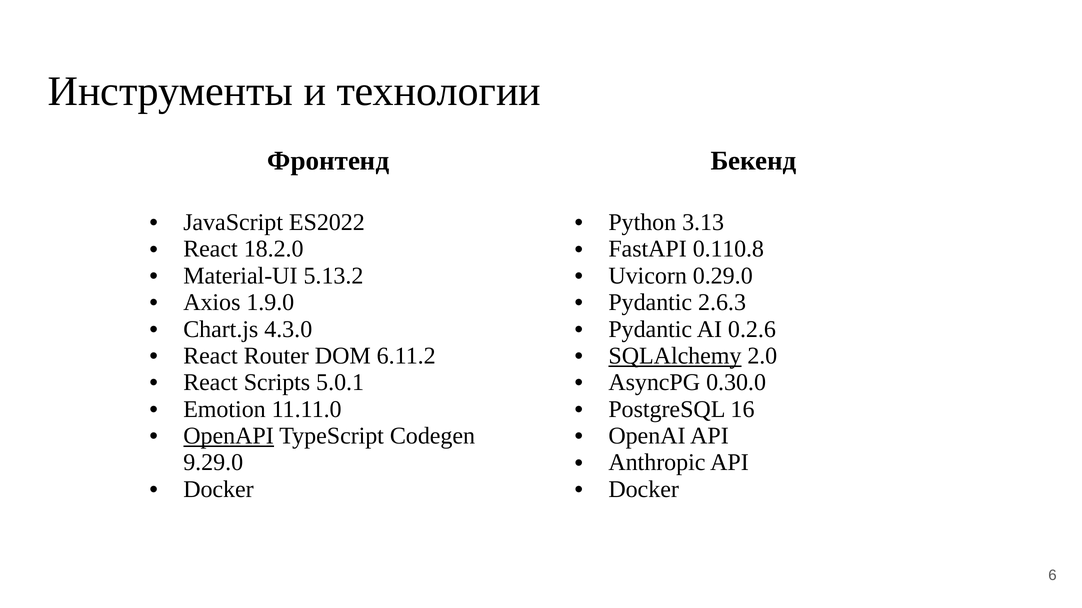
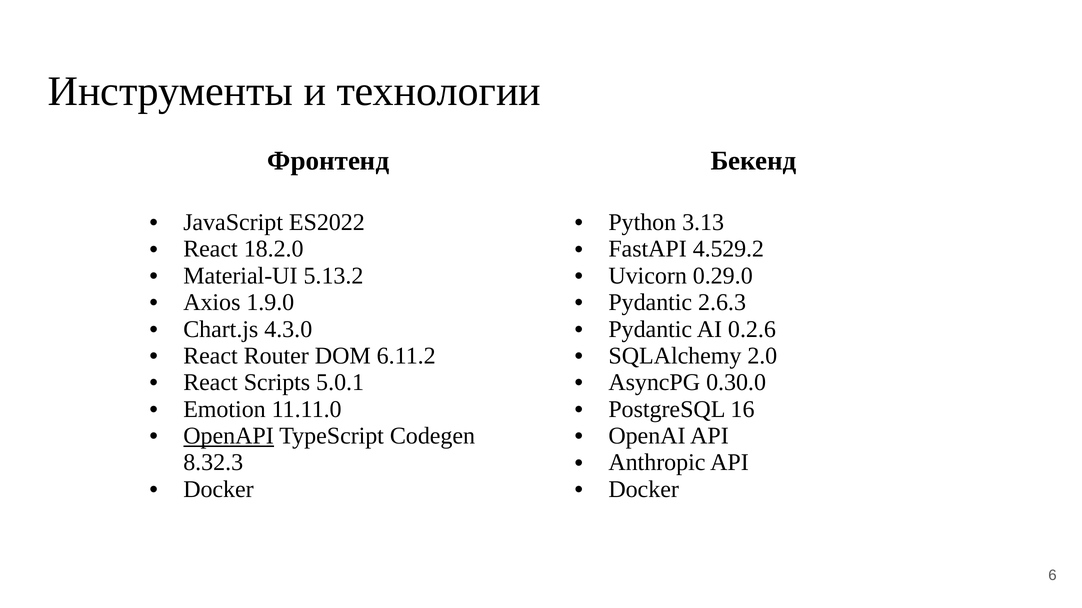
0.110.8: 0.110.8 -> 4.529.2 (728, 249)
SQLAlchemy underline: present -> none (675, 356)
9.29.0: 9.29.0 -> 8.32.3 (213, 463)
